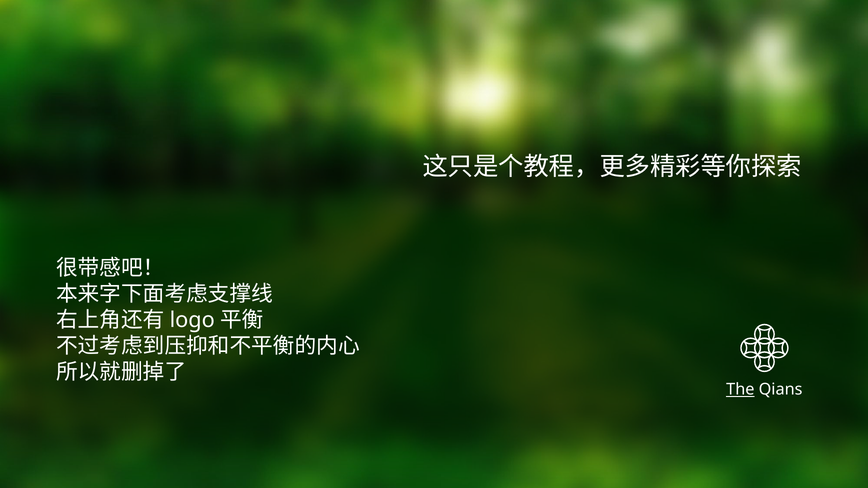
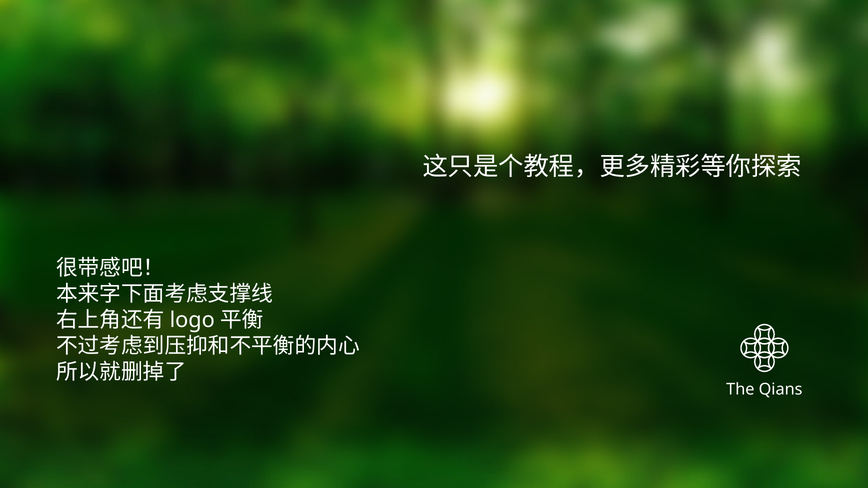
The underline: present -> none (740, 390)
